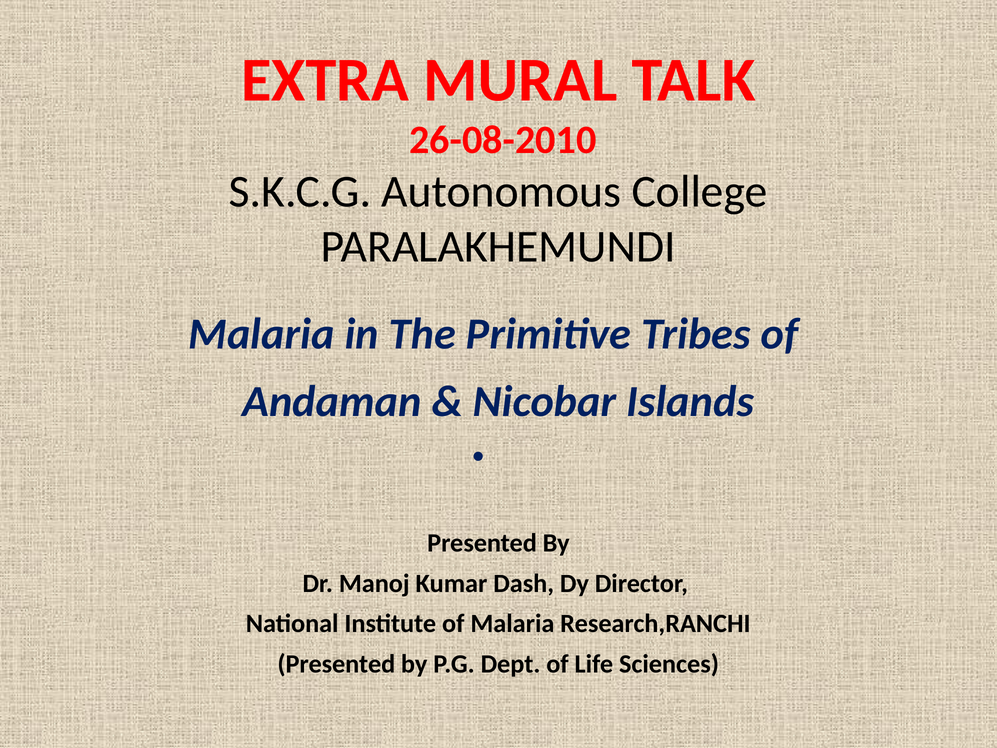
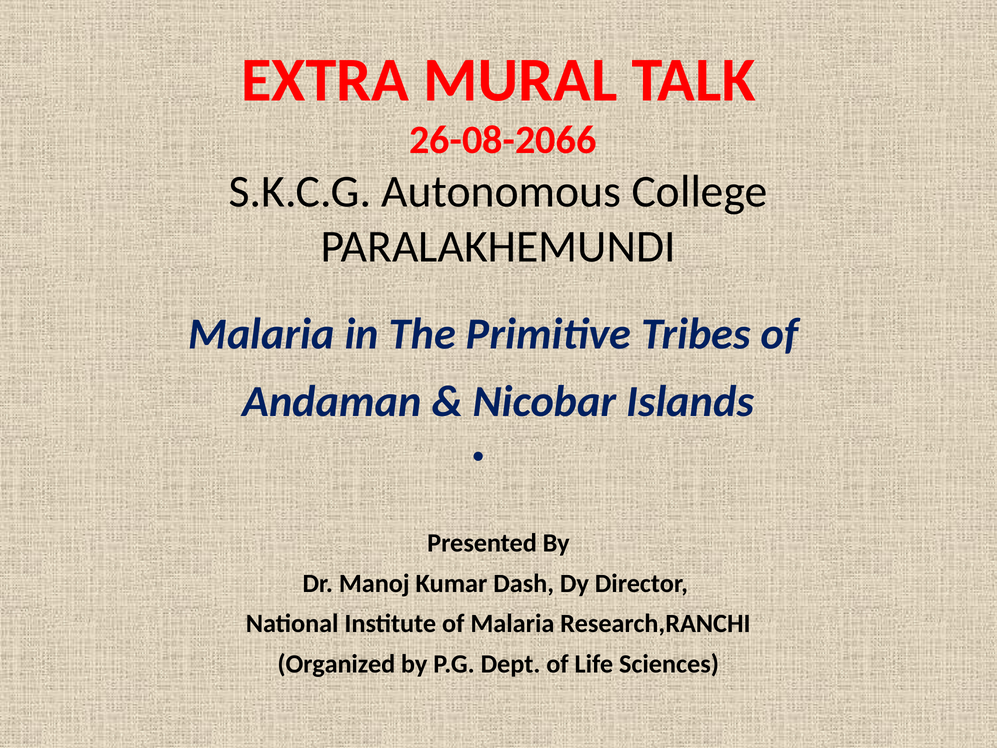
26-08-2010: 26-08-2010 -> 26-08-2066 (503, 140)
Presented: Presented -> Organized (336, 664)
